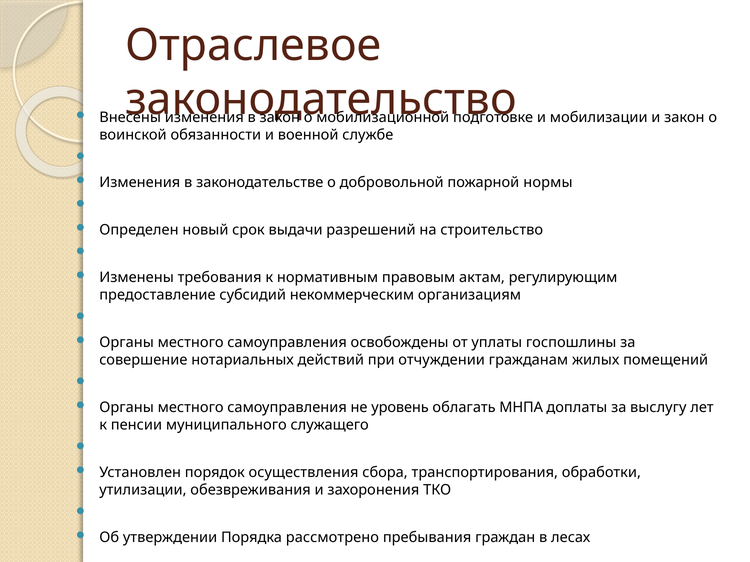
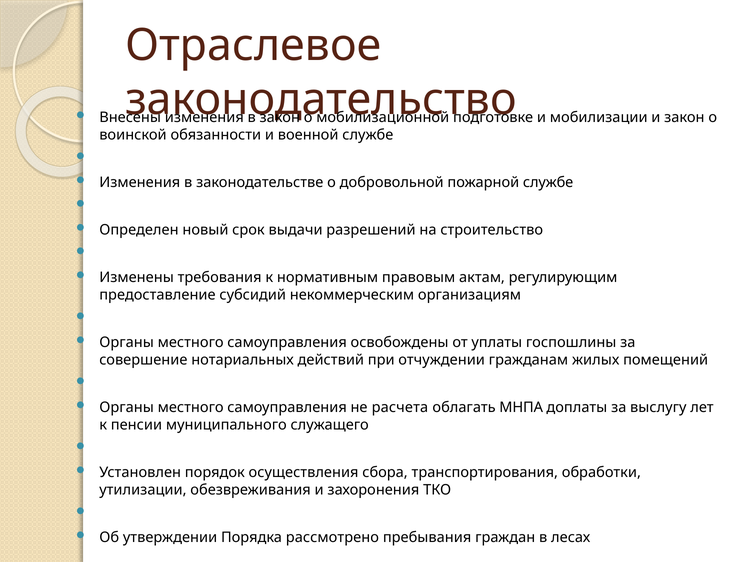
пожарной нормы: нормы -> службе (548, 183)
уровень: уровень -> расчета (400, 408)
